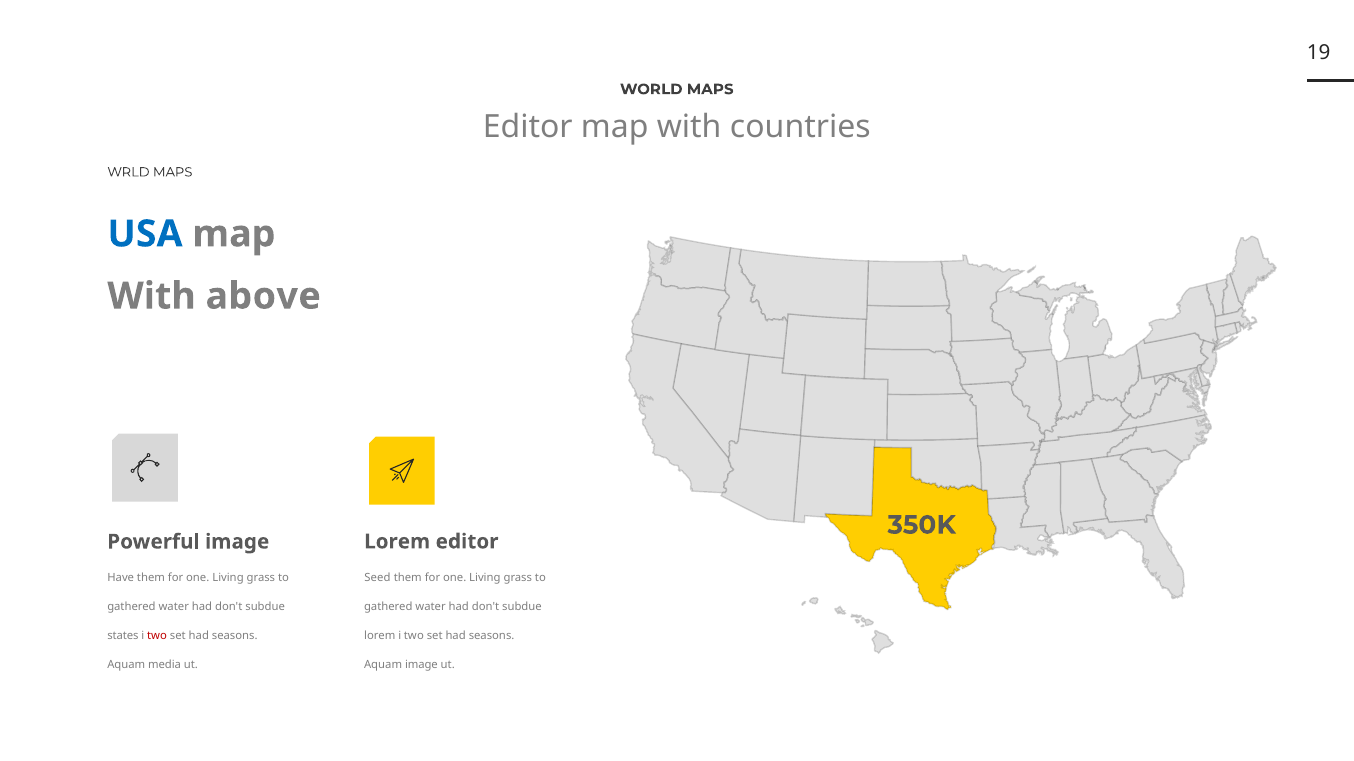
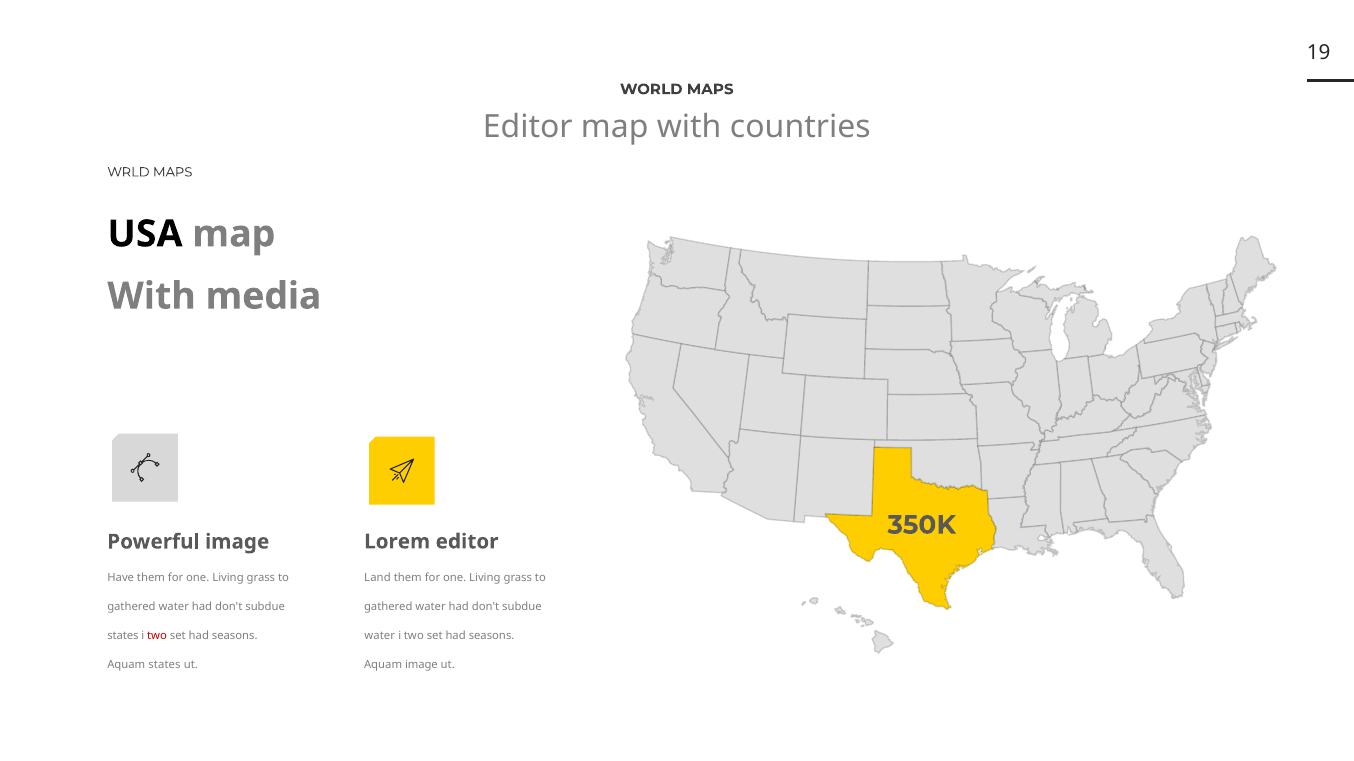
USA colour: blue -> black (145, 234)
above: above -> media (263, 296)
Seed: Seed -> Land (377, 579)
lorem: lorem -> water (380, 636)
Aquam media: media -> states (165, 665)
